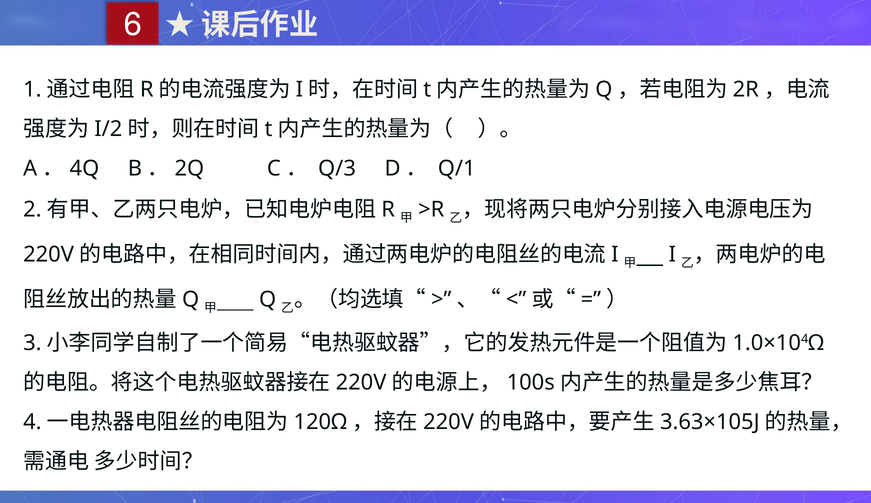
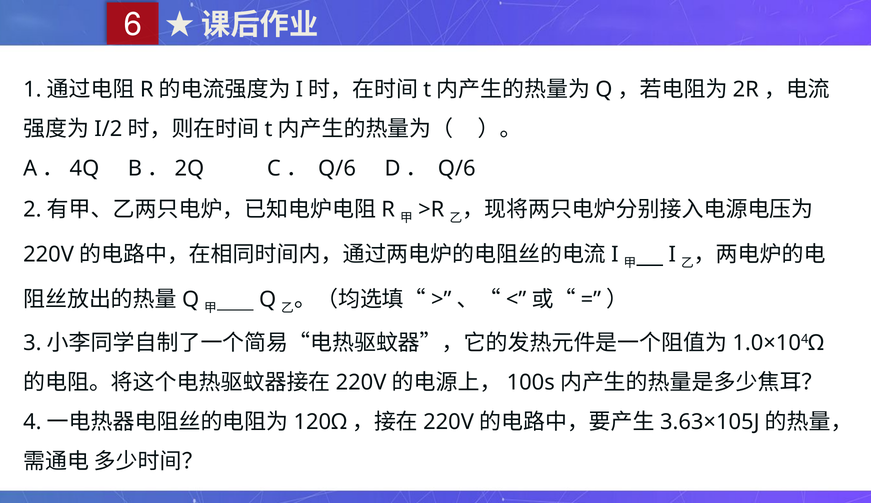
Q/3: Q/3 -> Q/6 (337, 168)
Q/1: Q/1 -> Q/6 (457, 168)
